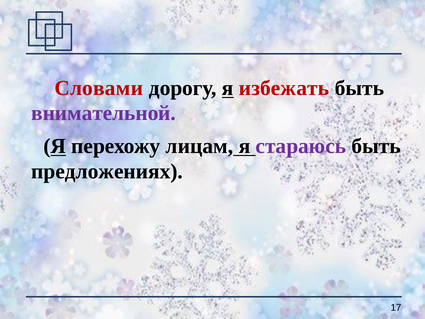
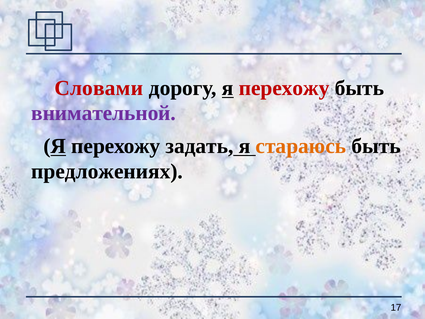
дорогу я избежать: избежать -> перехожу (284, 88)
лицам: лицам -> задать (199, 146)
стараюсь colour: purple -> orange (301, 146)
